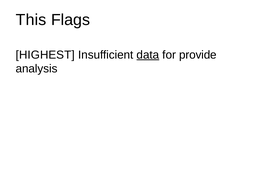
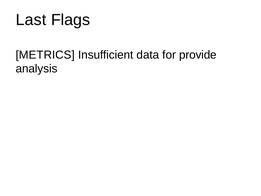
This: This -> Last (31, 20)
HIGHEST: HIGHEST -> METRICS (45, 55)
data underline: present -> none (148, 55)
